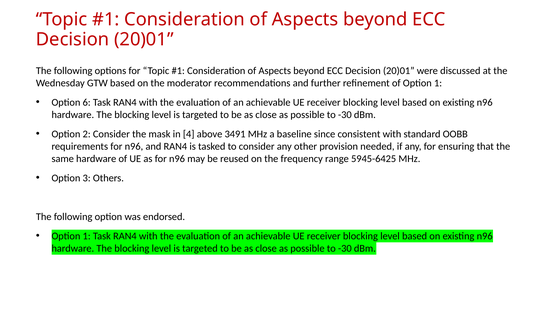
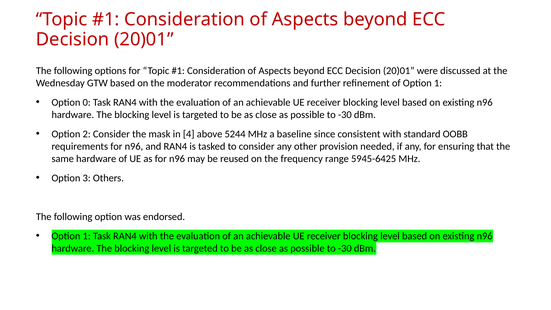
6: 6 -> 0 (87, 102)
3491: 3491 -> 5244 (235, 134)
